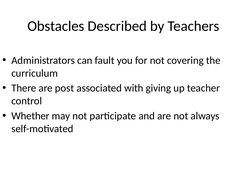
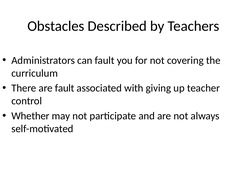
are post: post -> fault (65, 88)
